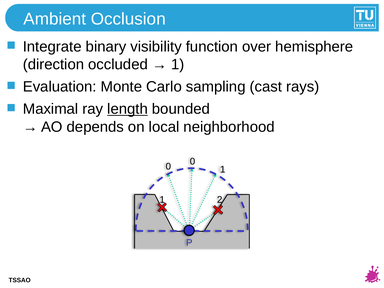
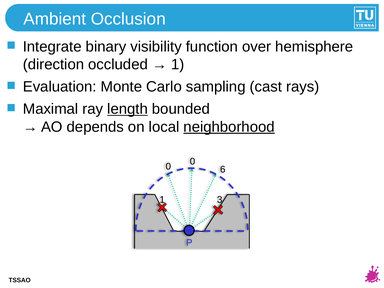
neighborhood underline: none -> present (229, 127)
0 1: 1 -> 6 (223, 170)
2: 2 -> 3 (220, 200)
